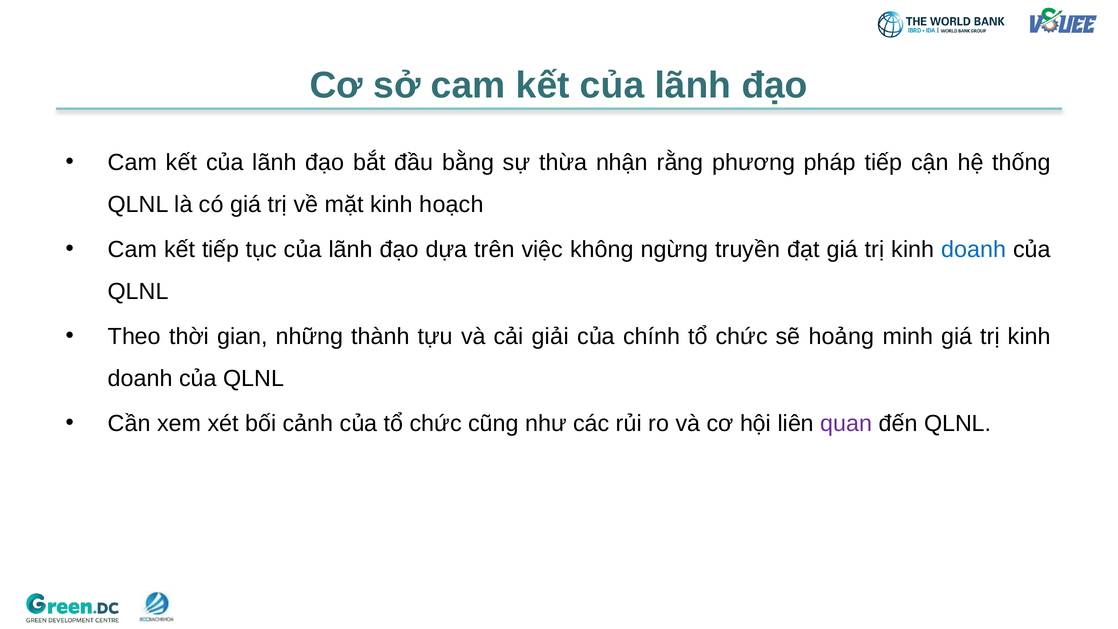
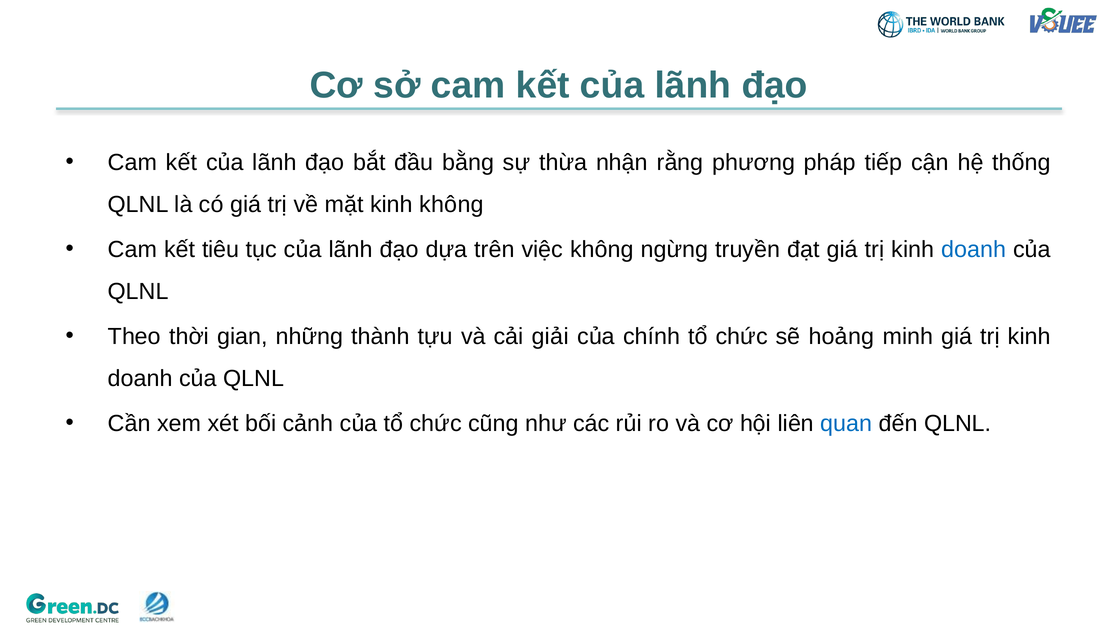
kinh hoạch: hoạch -> không (452, 204)
kết tiếp: tiếp -> tiêu (221, 249)
quan colour: purple -> blue (846, 423)
